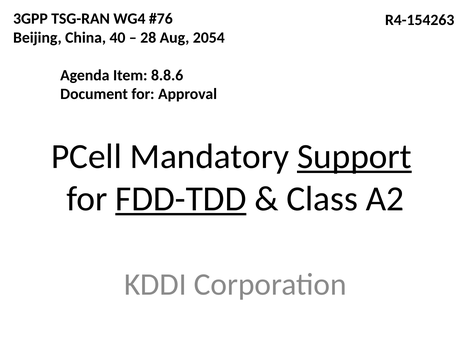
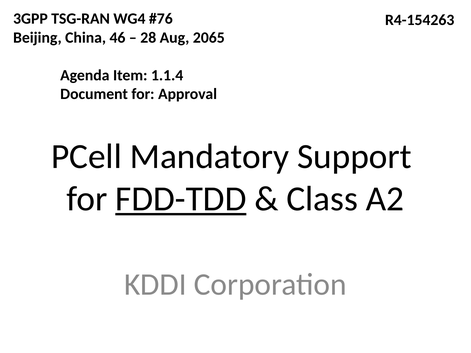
40: 40 -> 46 (117, 38)
2054: 2054 -> 2065 (209, 38)
8.8.6: 8.8.6 -> 1.1.4 (167, 75)
Support underline: present -> none (354, 157)
